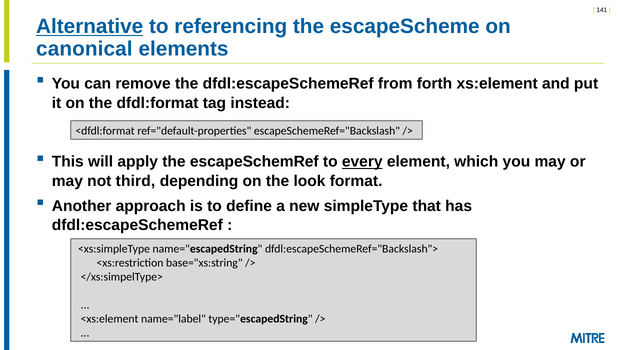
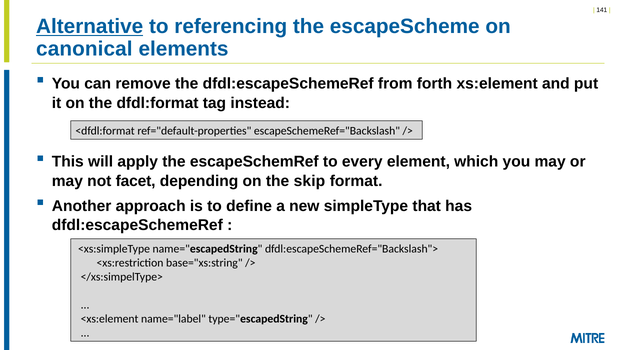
every underline: present -> none (362, 162)
third: third -> facet (136, 181)
look: look -> skip (309, 181)
